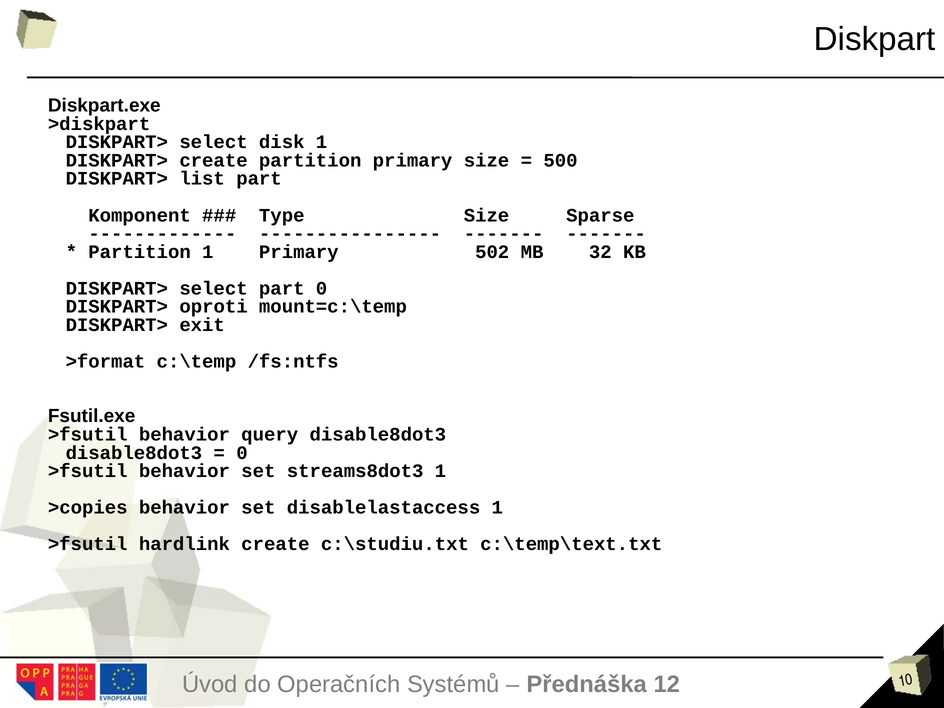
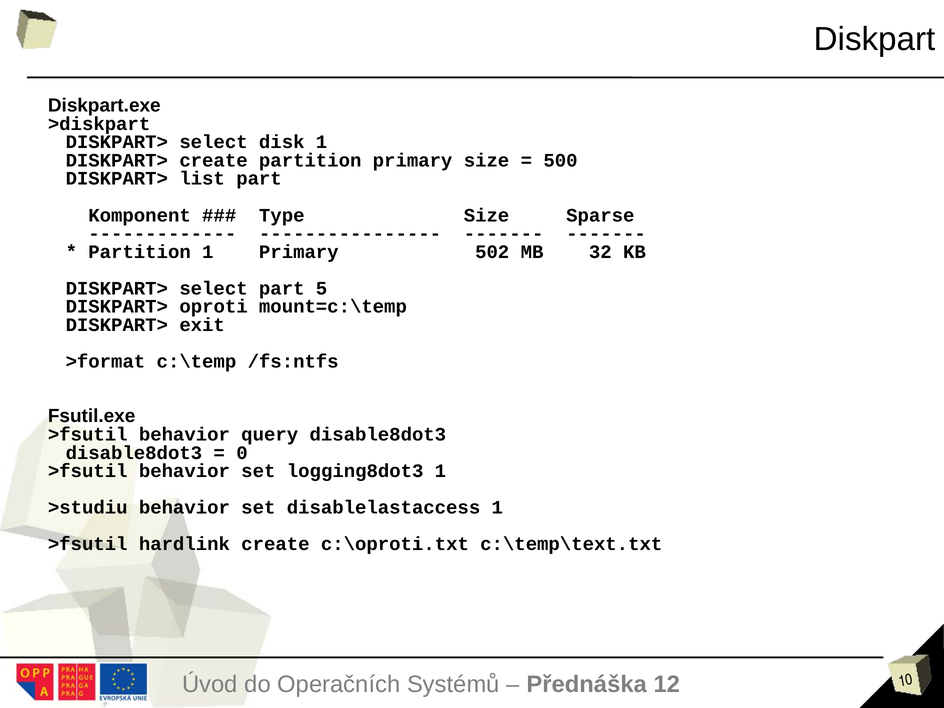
part 0: 0 -> 5 (322, 288)
streams8dot3: streams8dot3 -> logging8dot3 (355, 471)
>copies: >copies -> >studiu (88, 507)
c:\studiu.txt: c:\studiu.txt -> c:\oproti.txt (395, 544)
